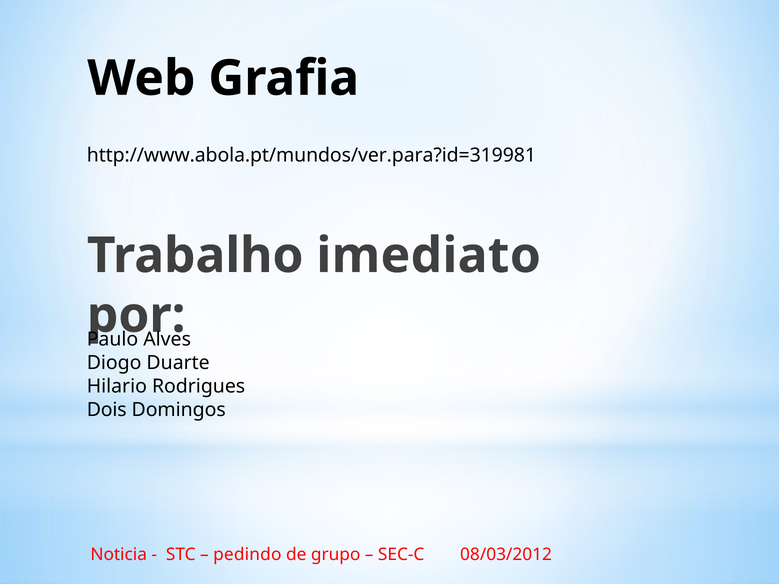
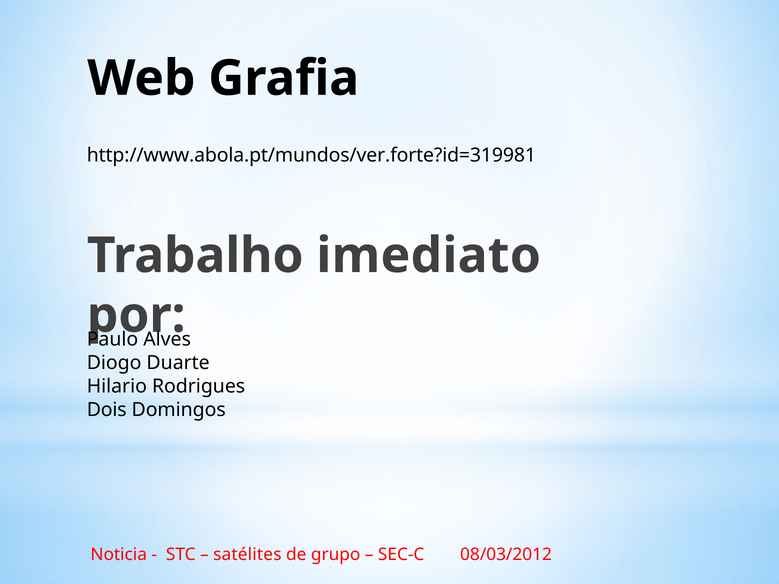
http://www.abola.pt/mundos/ver.para?id=319981: http://www.abola.pt/mundos/ver.para?id=319981 -> http://www.abola.pt/mundos/ver.forte?id=319981 (311, 156)
pedindo: pedindo -> satélites (247, 555)
